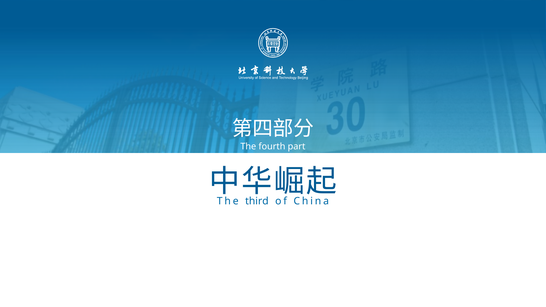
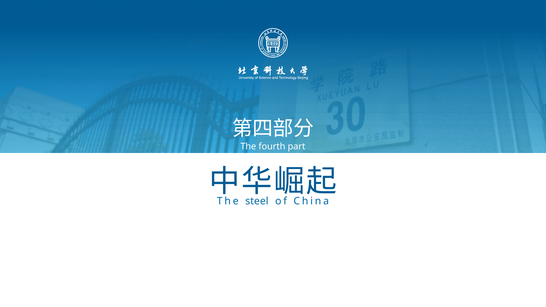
third: third -> steel (257, 201)
